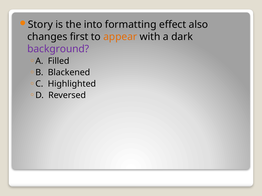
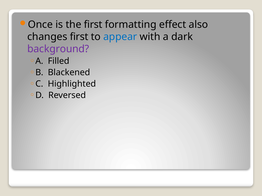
Story: Story -> Once (40, 25)
the into: into -> first (93, 25)
appear colour: orange -> blue (120, 37)
